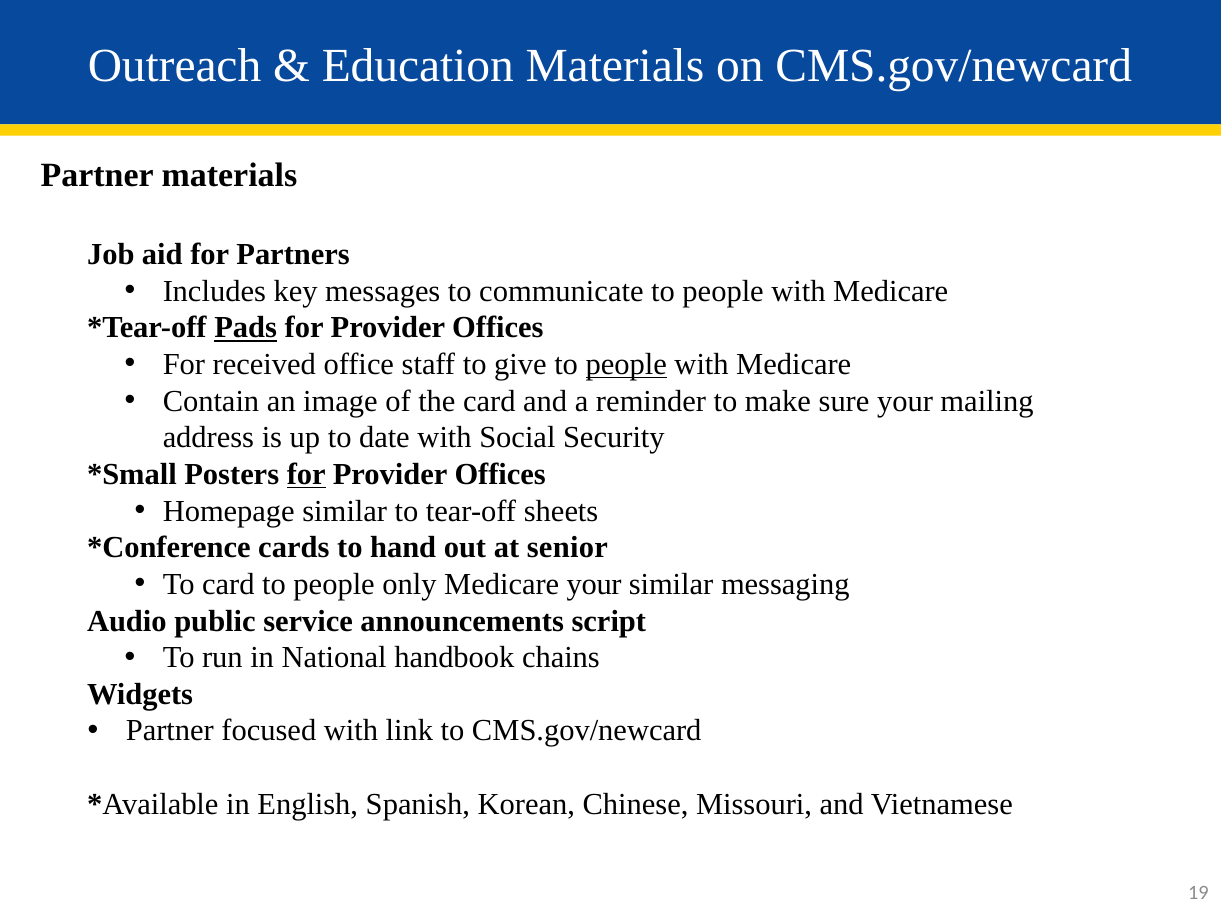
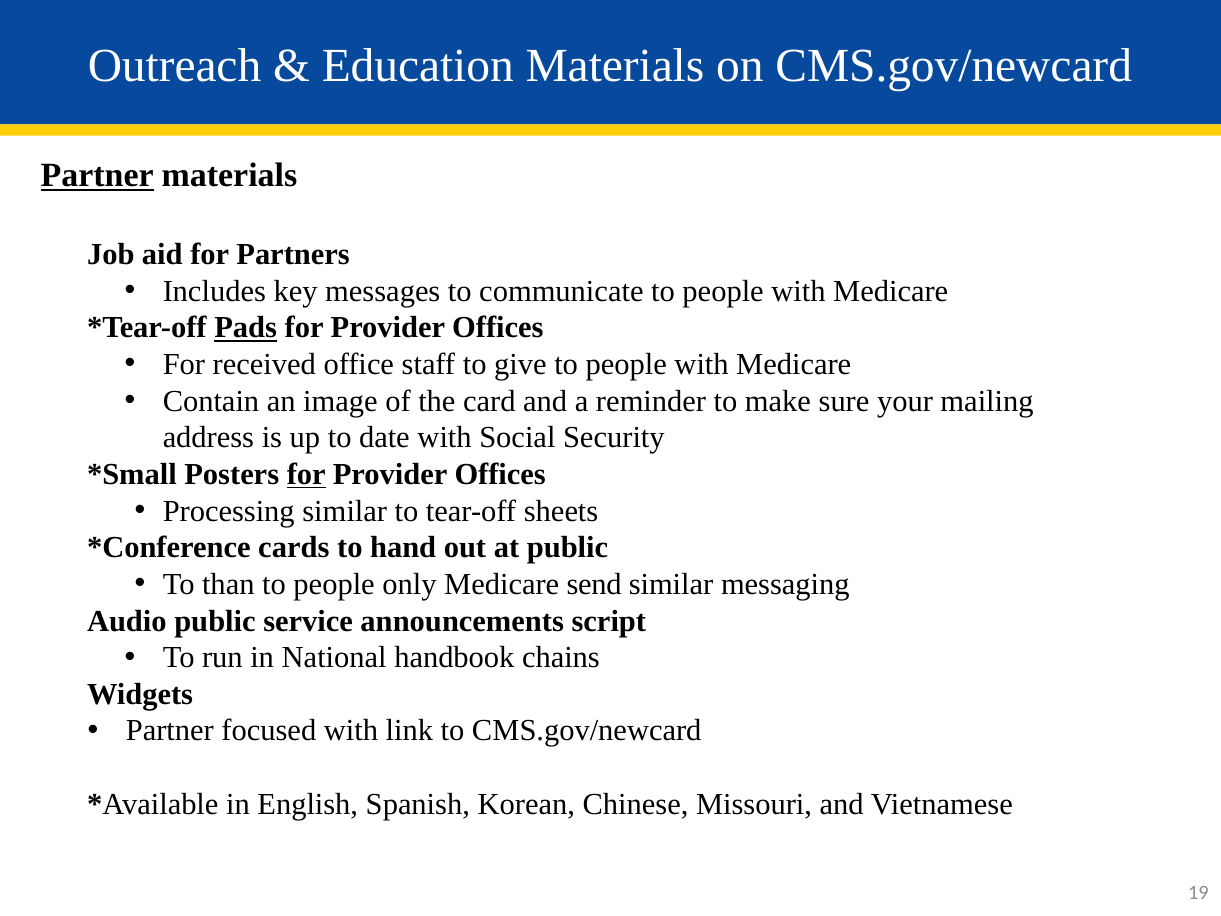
Partner underline: none -> present (97, 175)
people underline: present -> none (626, 364)
Homepage: Homepage -> Processing (229, 511)
at senior: senior -> public (567, 548)
To card: card -> than (228, 584)
Medicare your: your -> send (594, 584)
